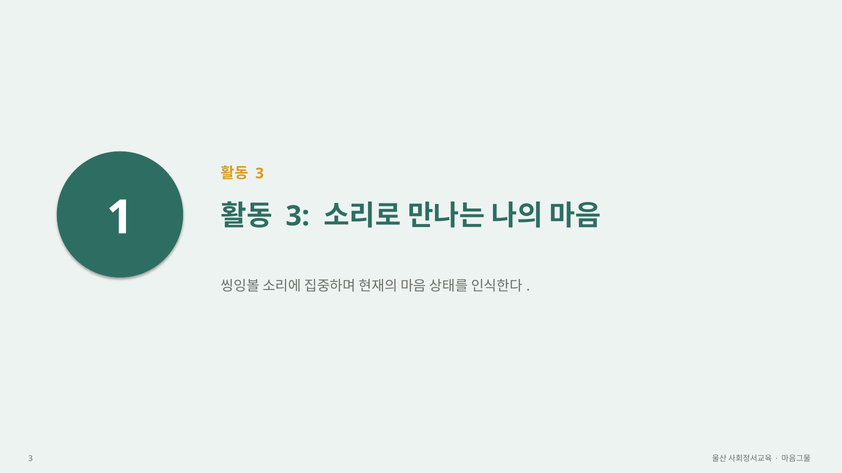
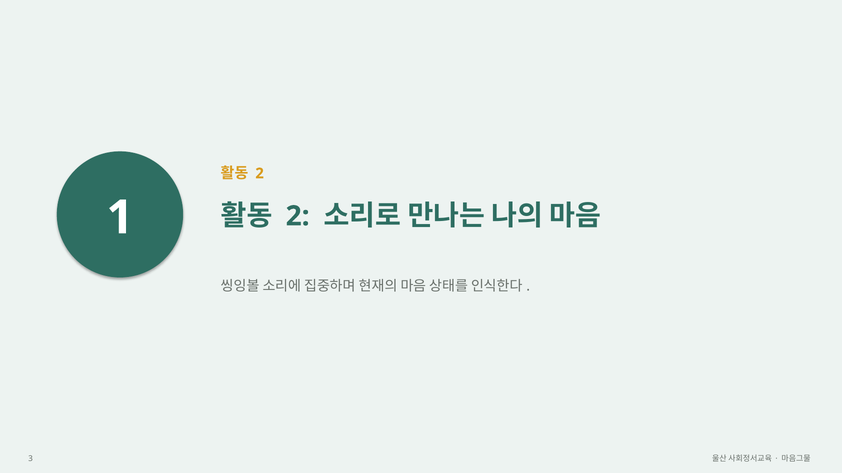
3: 3 -> 2 (260, 174)
3: 3 -> 2 (298, 216)
